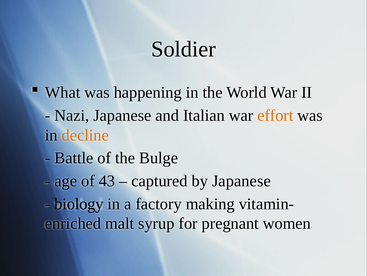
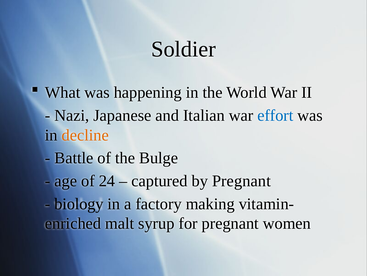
effort colour: orange -> blue (275, 115)
43: 43 -> 24 (107, 180)
by Japanese: Japanese -> Pregnant (241, 180)
